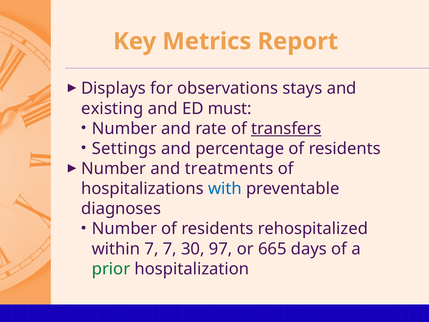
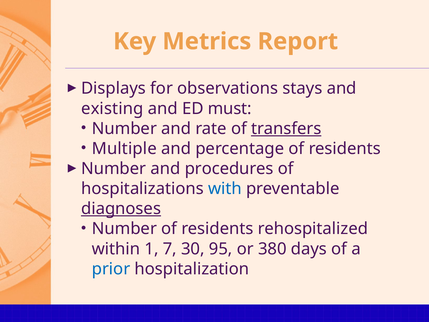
Settings: Settings -> Multiple (124, 148)
treatments: treatments -> procedures (229, 169)
diagnoses underline: none -> present (121, 209)
within 7: 7 -> 1 (152, 249)
97: 97 -> 95 (221, 249)
665: 665 -> 380 (272, 249)
prior colour: green -> blue (111, 269)
